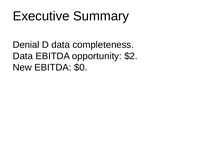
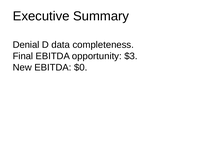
Data: Data -> Final (23, 56)
$2: $2 -> $3 (131, 56)
